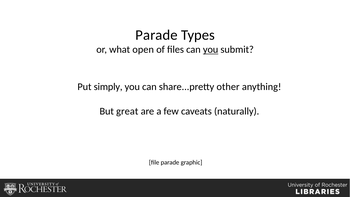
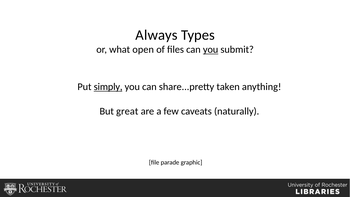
Parade: Parade -> Always (157, 35)
simply underline: none -> present (108, 87)
other: other -> taken (228, 87)
